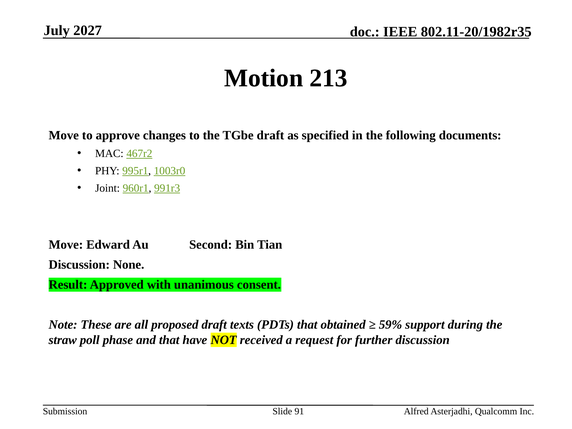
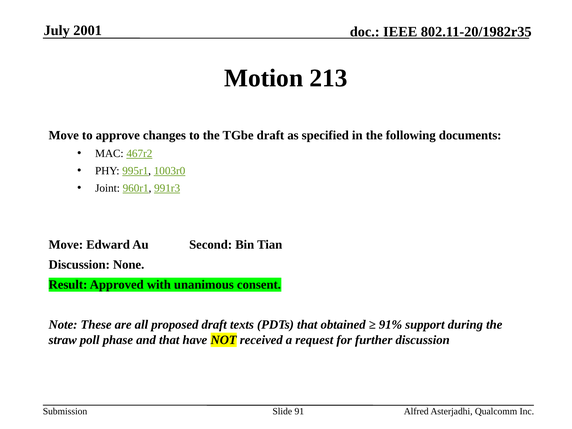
2027: 2027 -> 2001 (88, 30)
59%: 59% -> 91% (391, 325)
